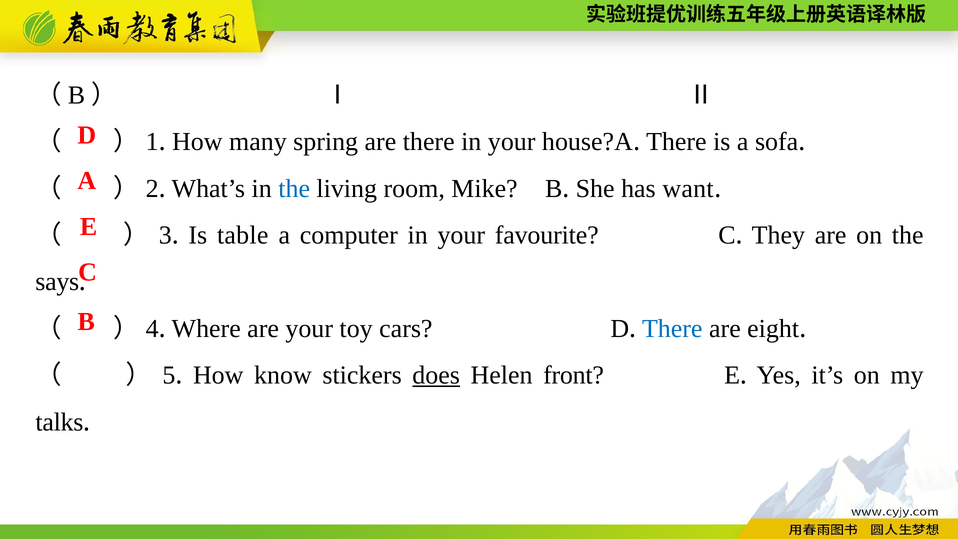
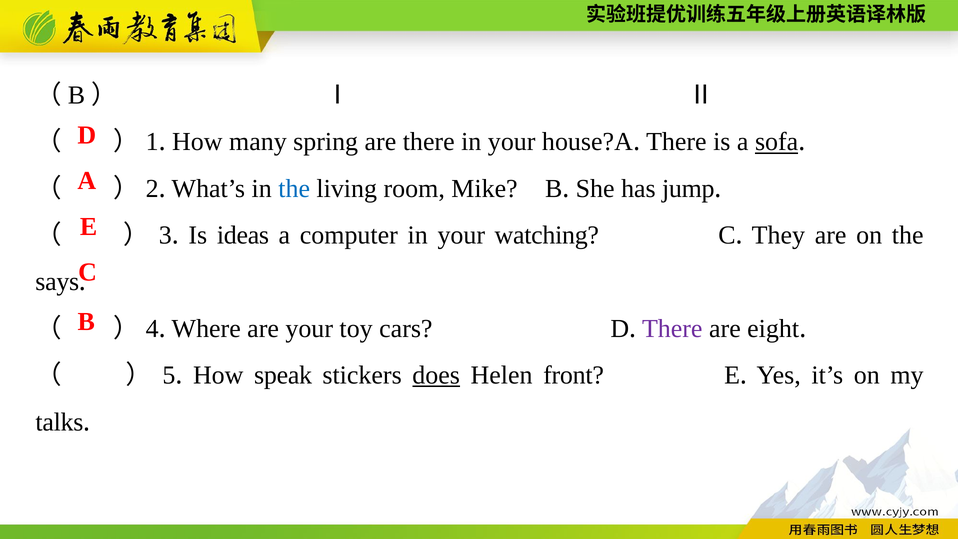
sofa underline: none -> present (777, 142)
want: want -> jump (688, 189)
table: table -> ideas (243, 235)
favourite: favourite -> watching (547, 235)
There colour: blue -> purple (672, 329)
know: know -> speak (283, 375)
